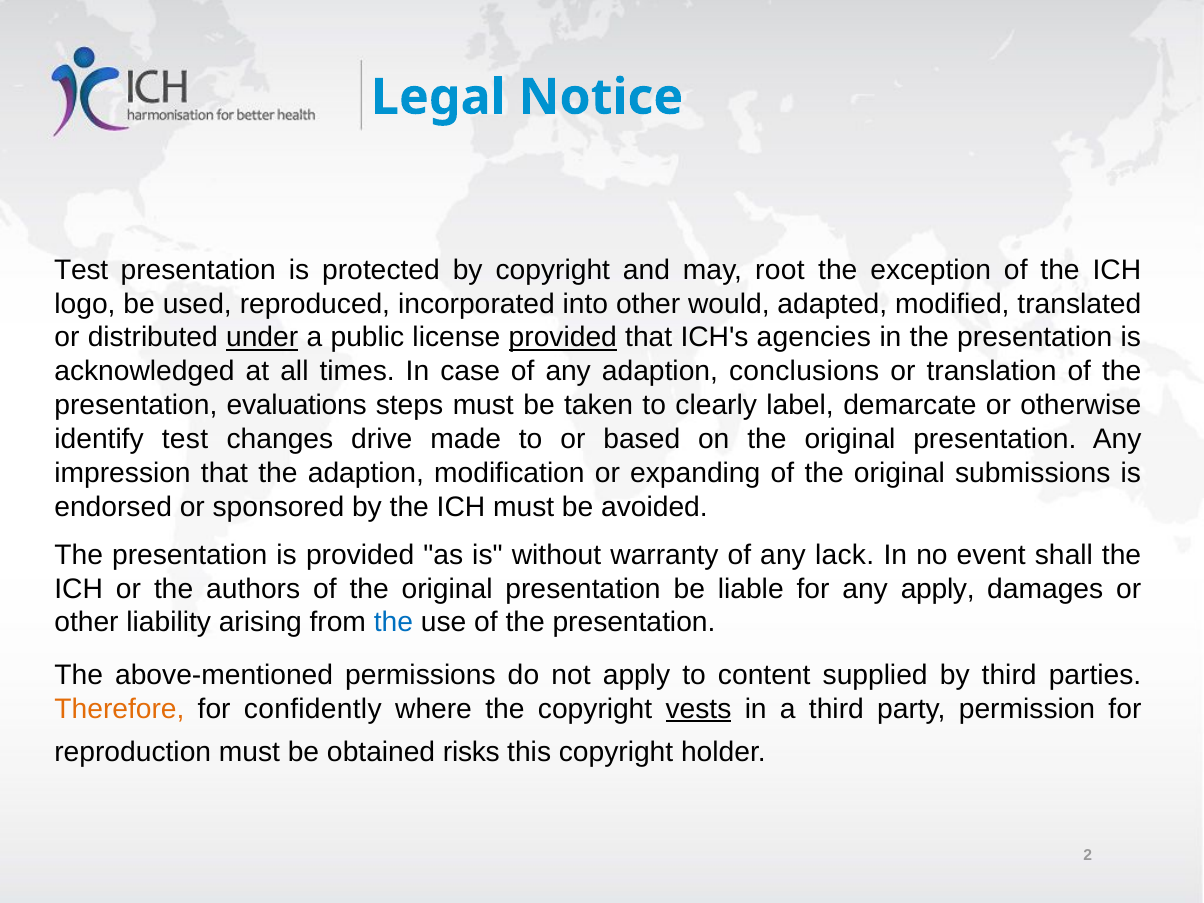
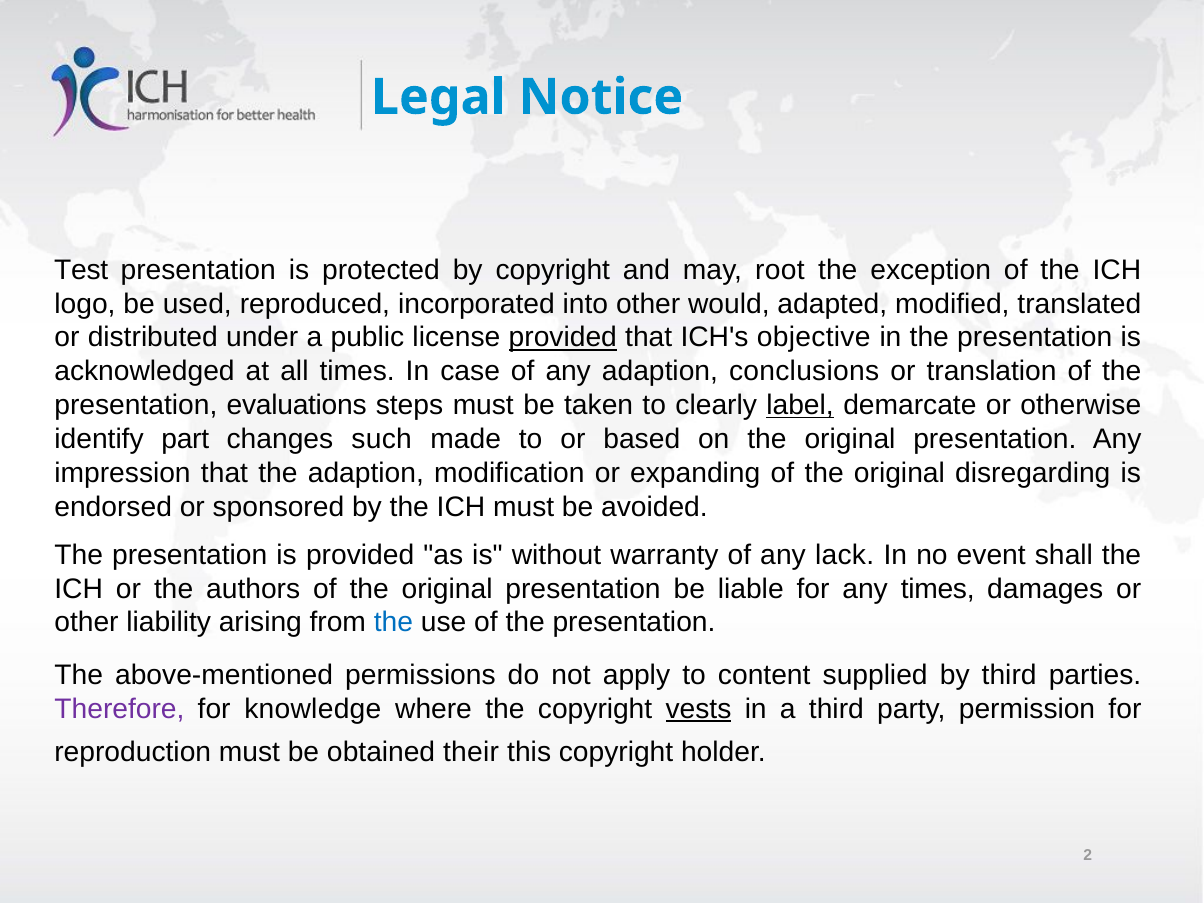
under underline: present -> none (262, 338)
agencies: agencies -> objective (814, 338)
label underline: none -> present (800, 405)
identify test: test -> part (185, 439)
drive: drive -> such (382, 439)
submissions: submissions -> disregarding (1033, 473)
any apply: apply -> times (938, 589)
Therefore colour: orange -> purple (119, 709)
confidently: confidently -> knowledge (313, 709)
risks: risks -> their (471, 752)
